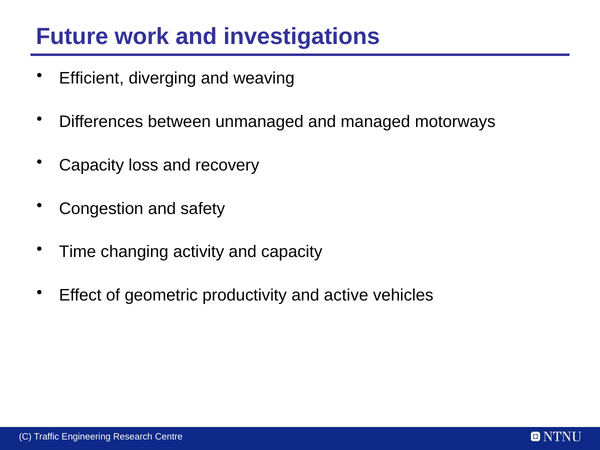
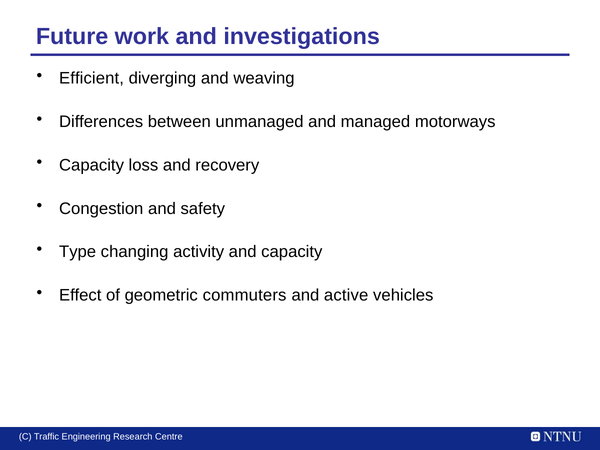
Time: Time -> Type (78, 252)
productivity: productivity -> commuters (245, 295)
